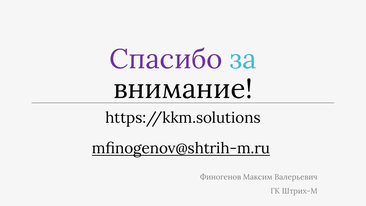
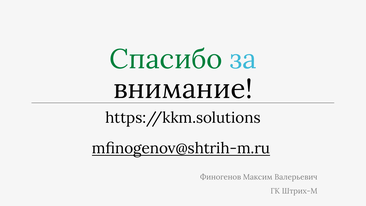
Спасибо colour: purple -> green (166, 59)
